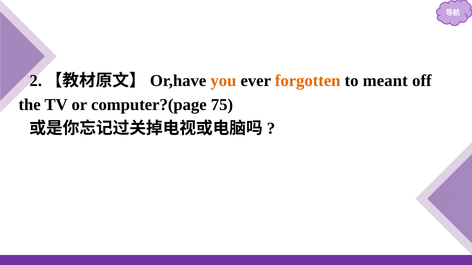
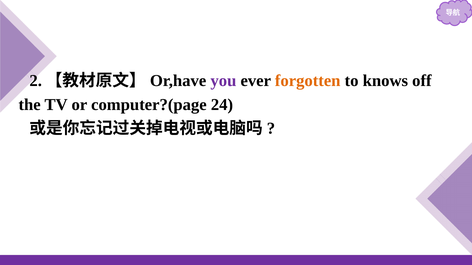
you colour: orange -> purple (223, 81)
meant: meant -> knows (385, 81)
75: 75 -> 24 (222, 105)
